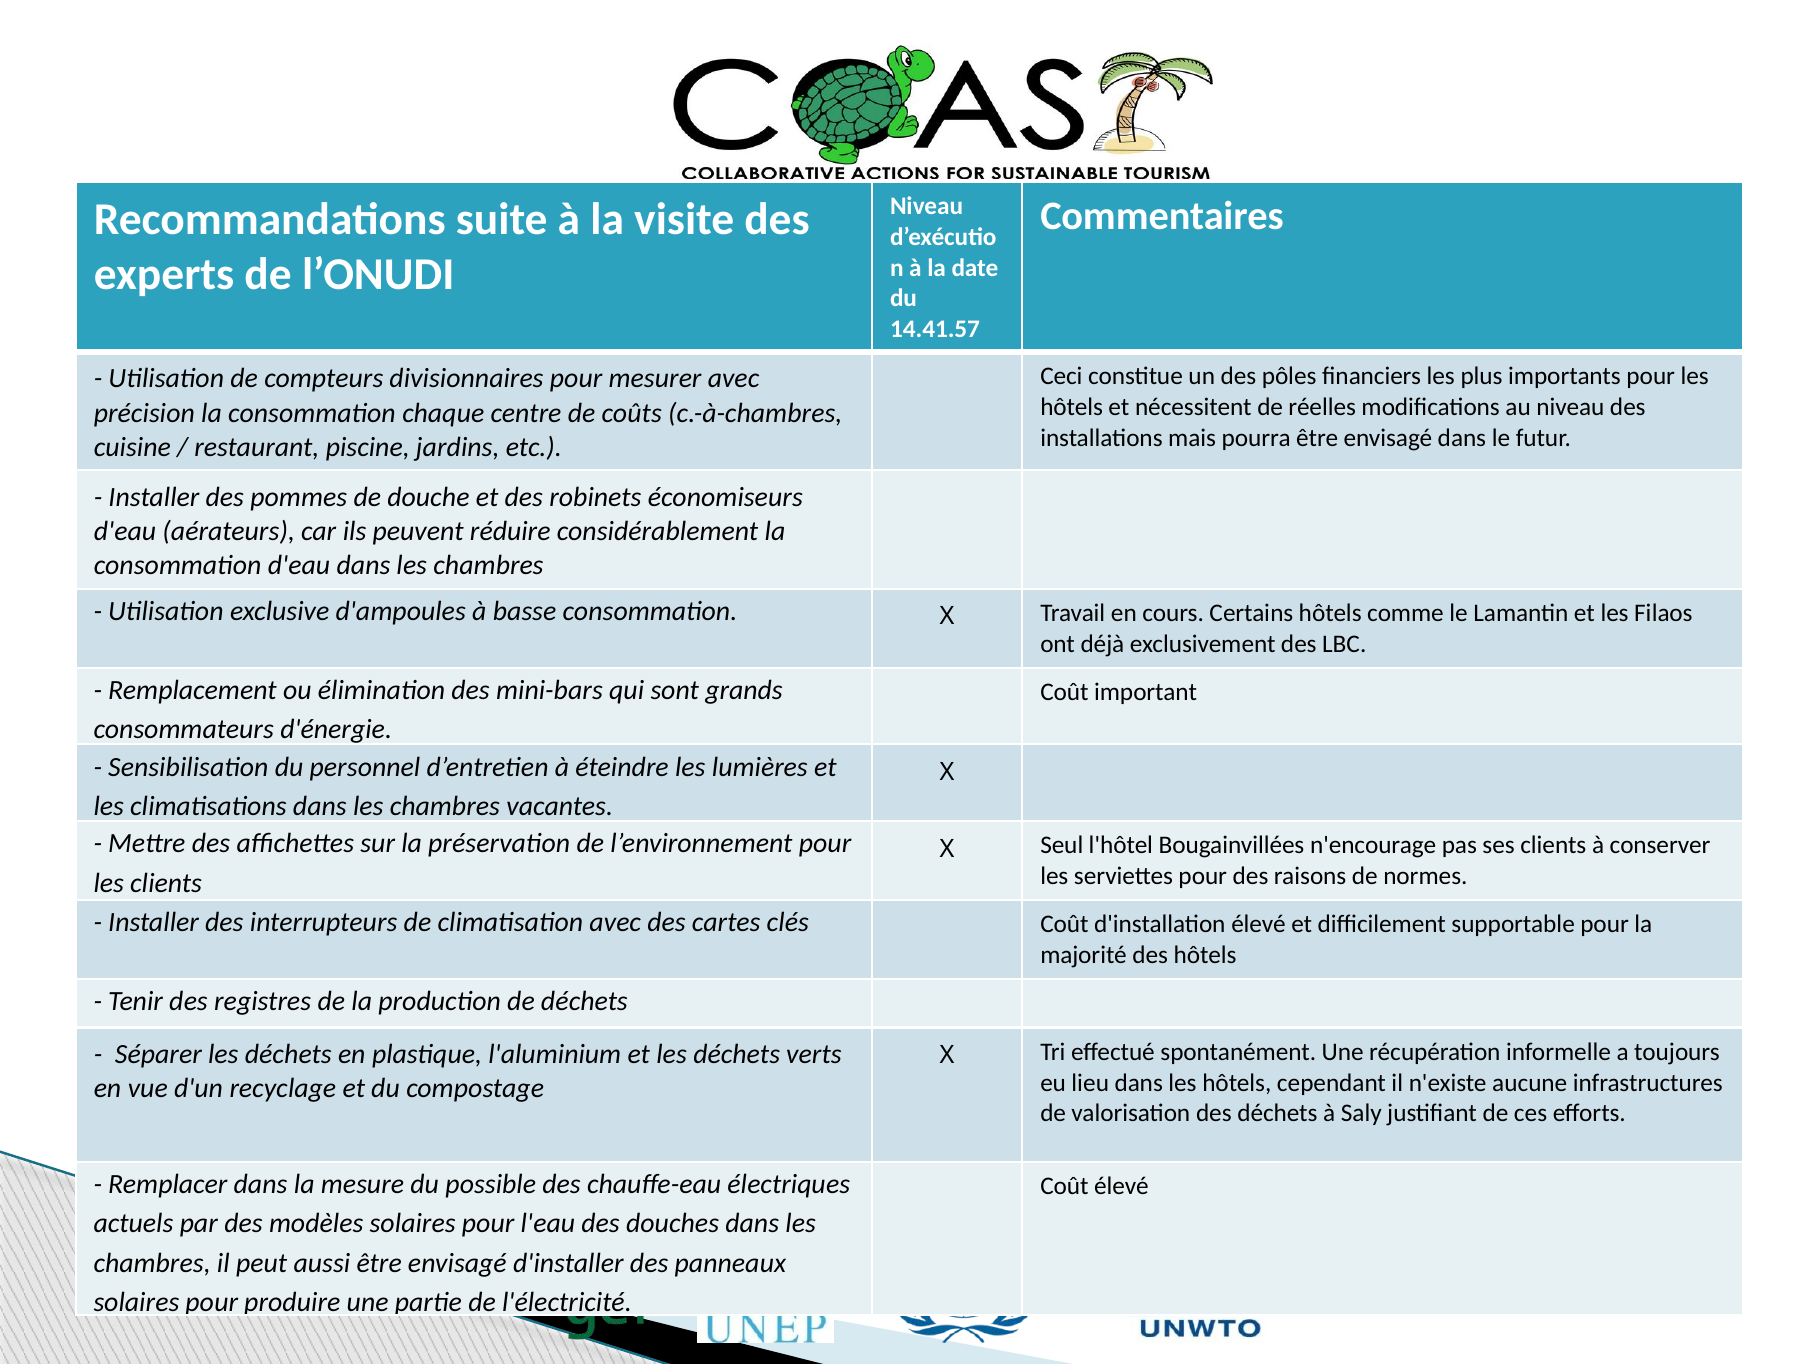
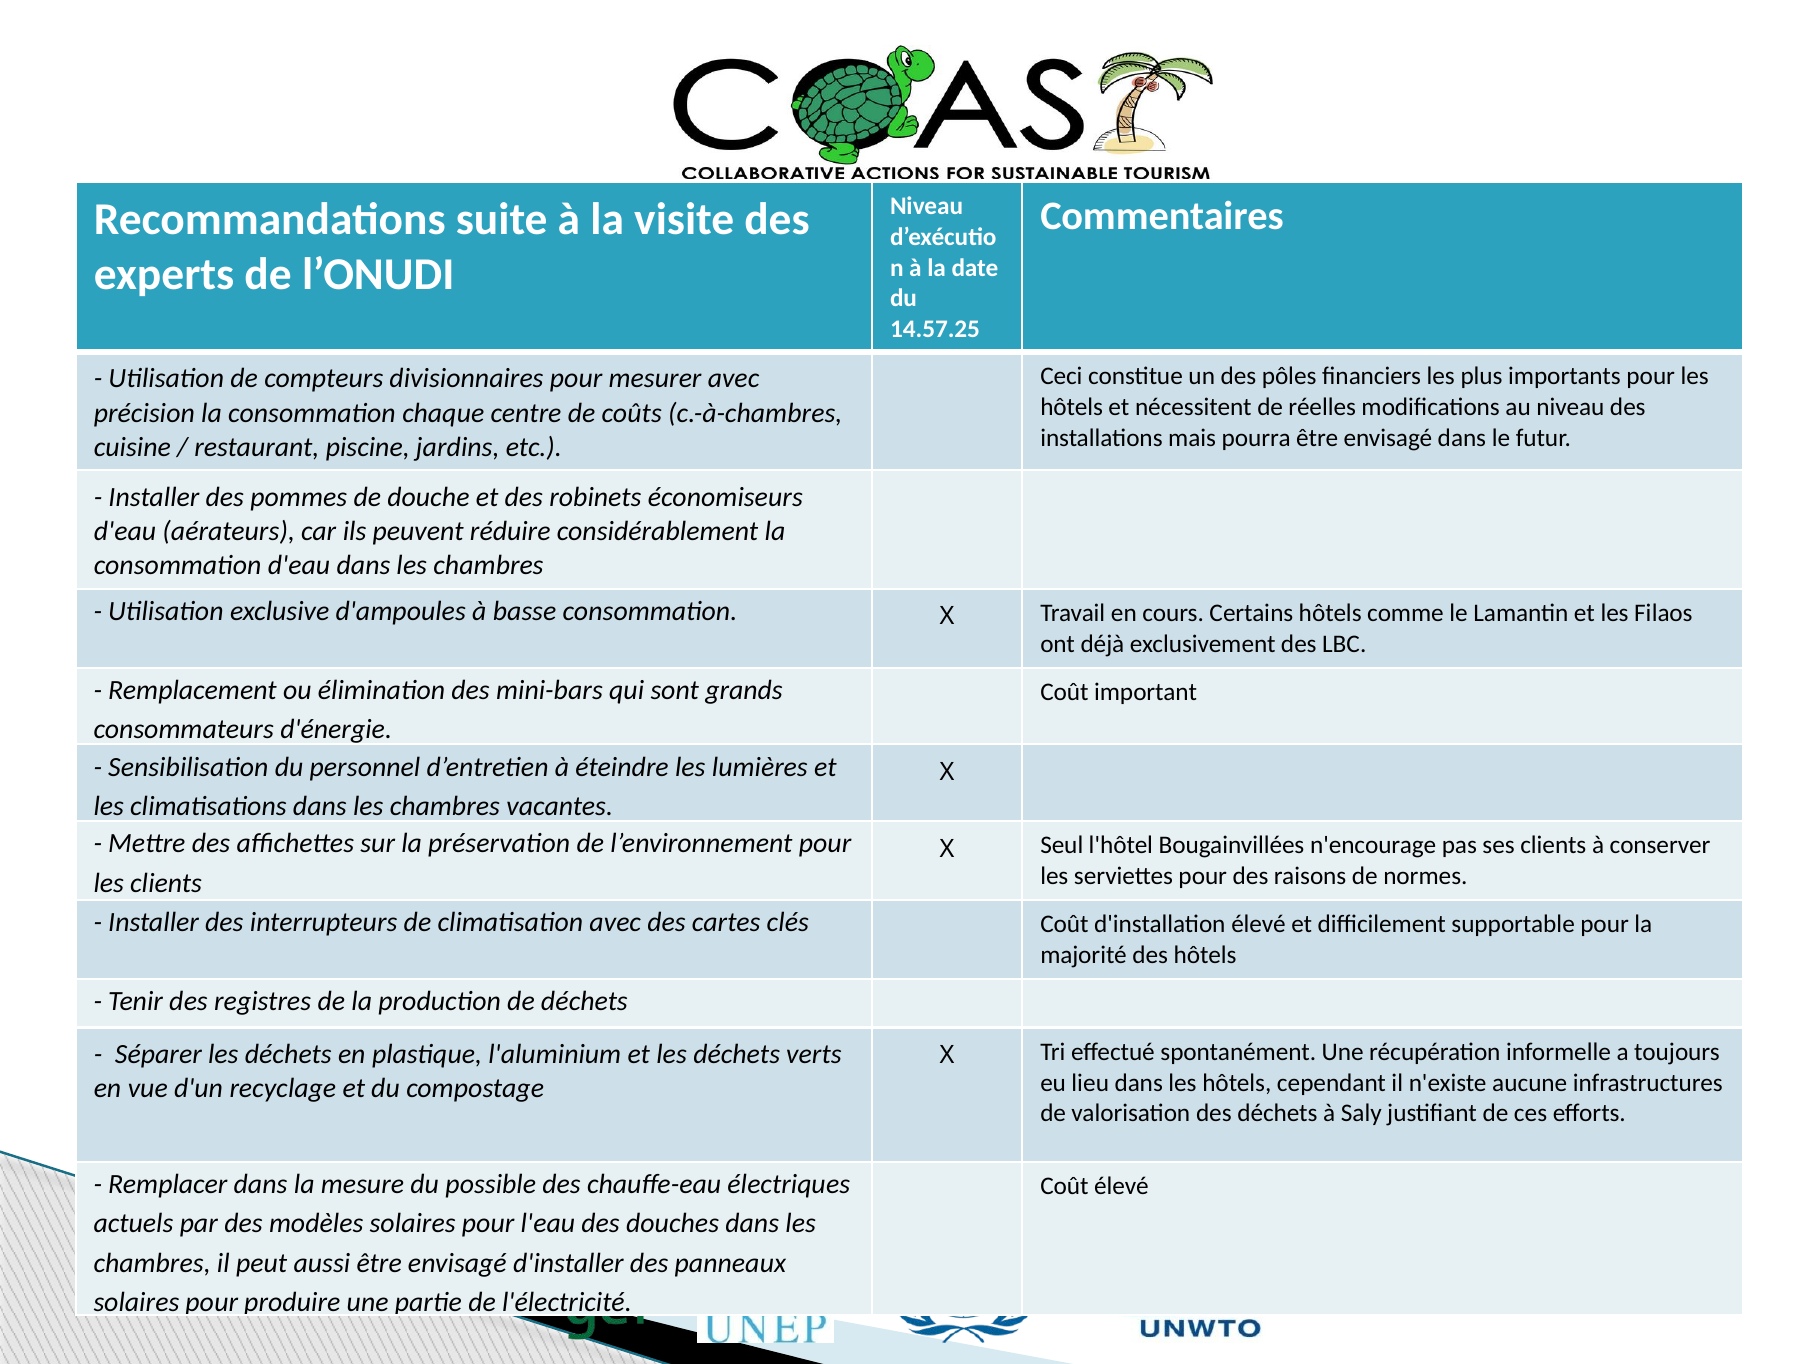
14.41.57: 14.41.57 -> 14.57.25 (935, 329)
